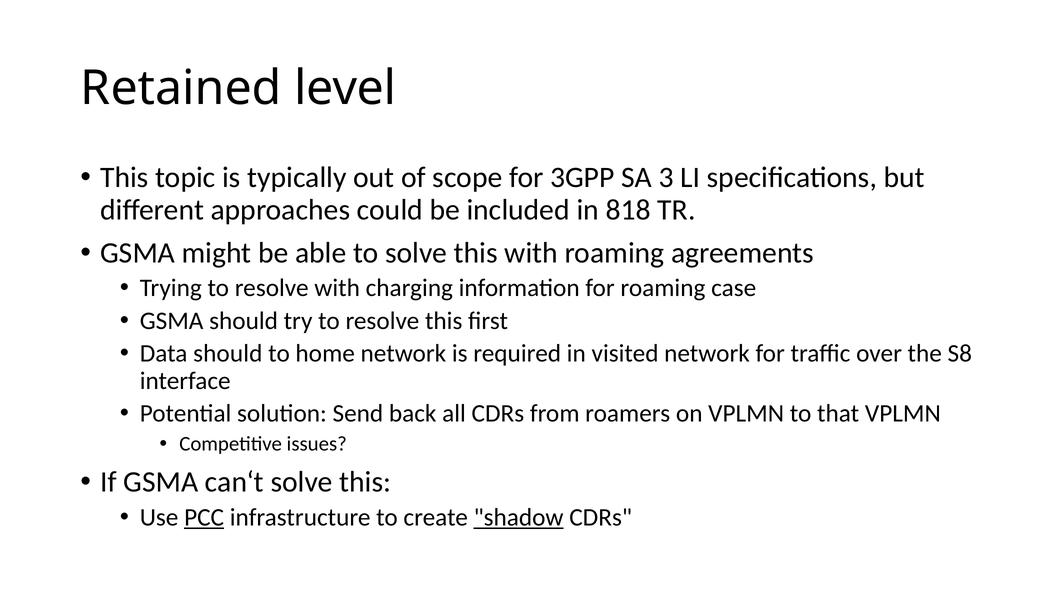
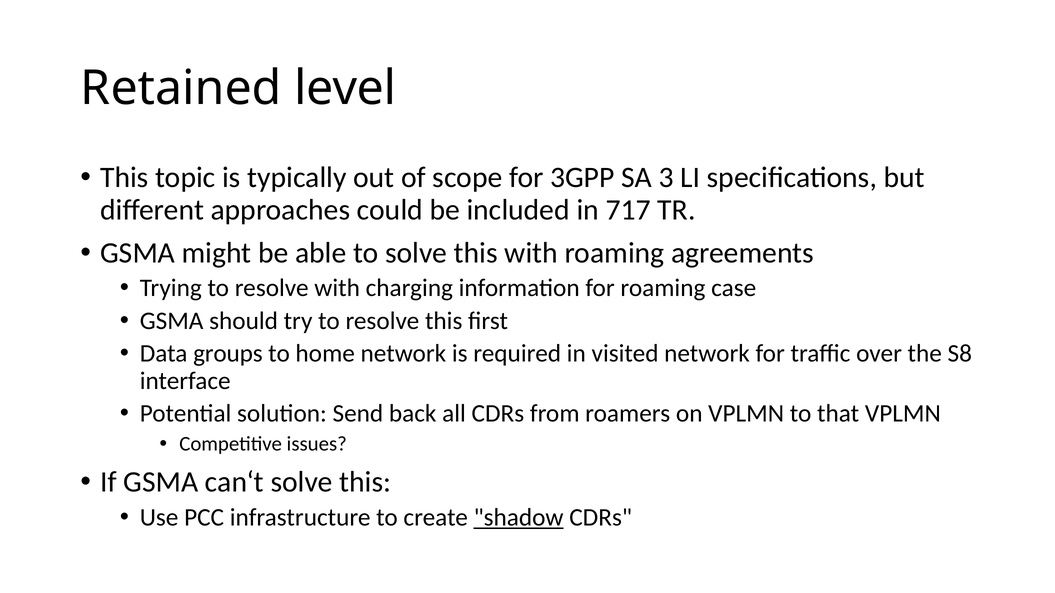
818: 818 -> 717 (628, 210)
Data should: should -> groups (228, 354)
PCC underline: present -> none (204, 518)
